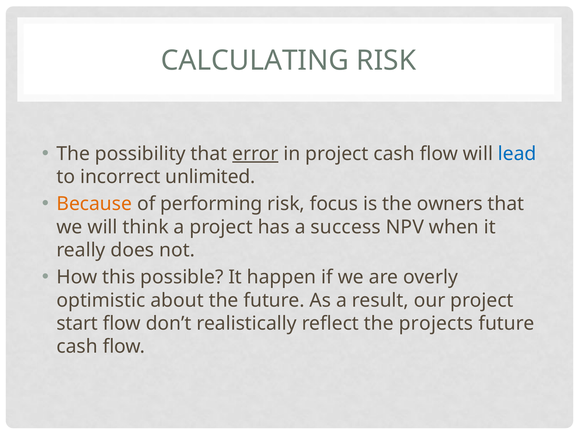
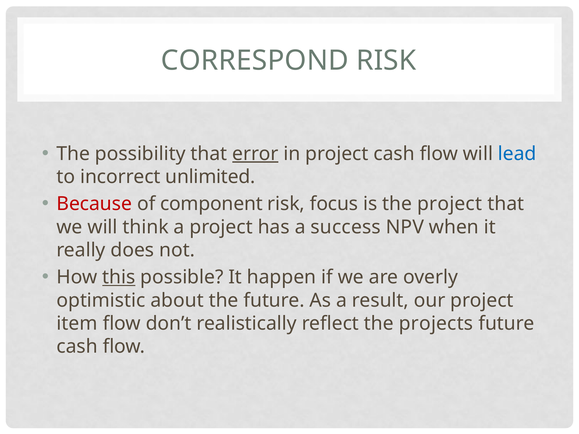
CALCULATING: CALCULATING -> CORRESPOND (255, 61)
Because colour: orange -> red (94, 204)
performing: performing -> component (211, 204)
the owners: owners -> project (450, 204)
this underline: none -> present (119, 277)
start: start -> item (77, 324)
